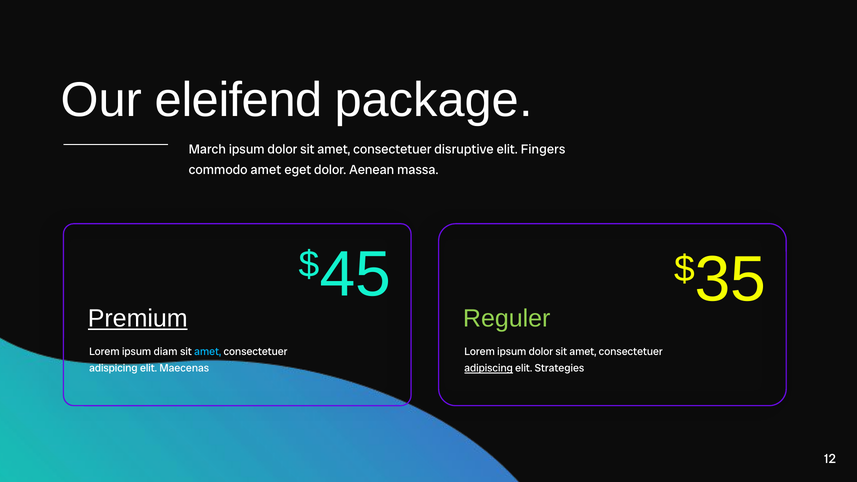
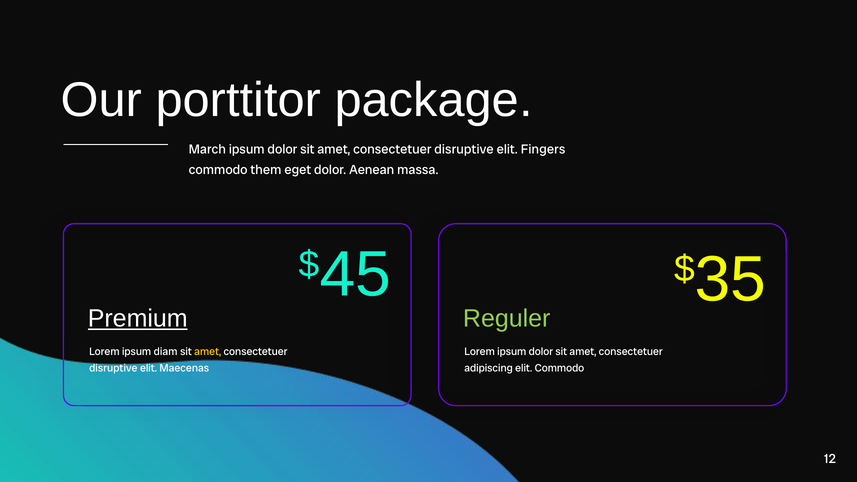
eleifend: eleifend -> porttitor (238, 100)
commodo amet: amet -> them (266, 170)
amet colour: light blue -> yellow (208, 352)
adispicing: adispicing -> disruptive (113, 368)
adipiscing underline: present -> none (489, 368)
elit Strategies: Strategies -> Commodo (559, 368)
